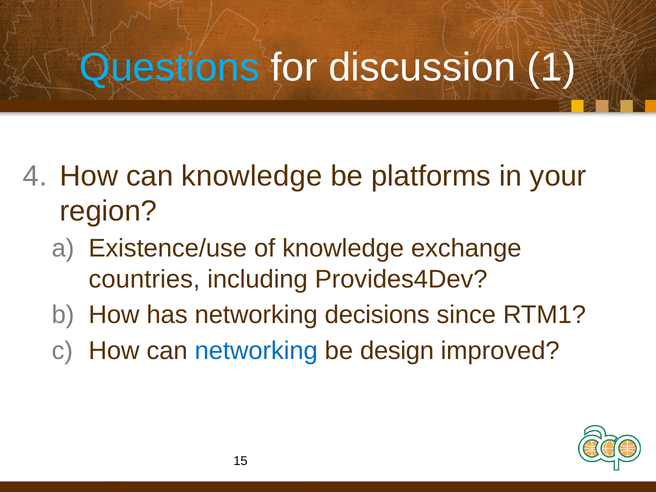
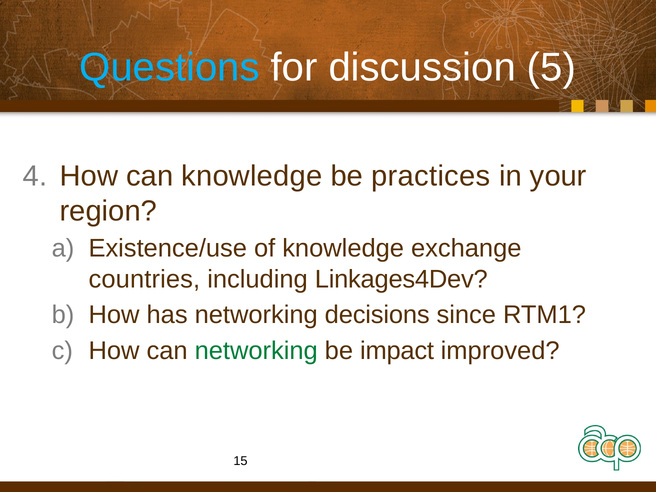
1: 1 -> 5 (551, 68)
platforms: platforms -> practices (431, 176)
Provides4Dev: Provides4Dev -> Linkages4Dev (401, 279)
networking colour: blue -> green (256, 351)
design: design -> impact (397, 351)
